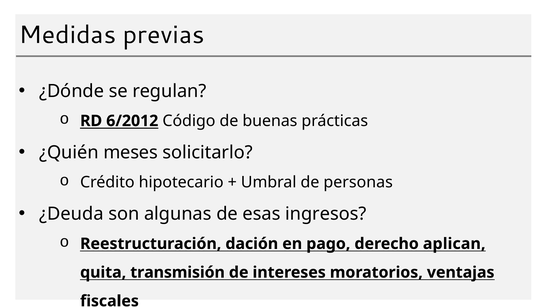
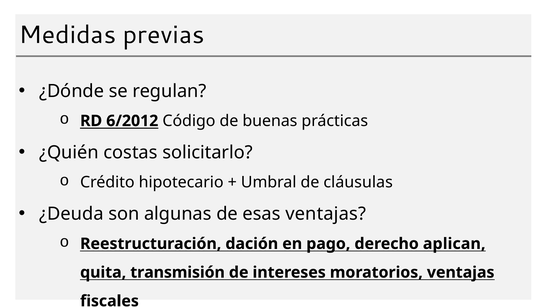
meses: meses -> costas (131, 152)
personas: personas -> cláusulas (358, 182)
esas ingresos: ingresos -> ventajas (326, 214)
